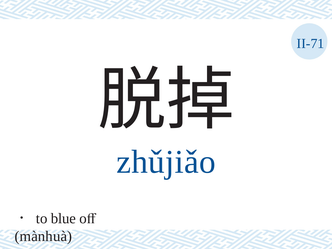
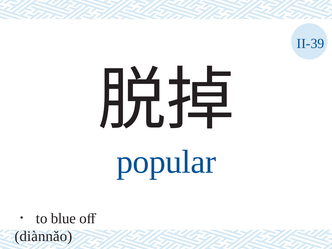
II-71: II-71 -> II-39 (311, 43)
zhǔjiǎo: zhǔjiǎo -> popular (166, 162)
mànhuà: mànhuà -> diànnǎo (43, 236)
